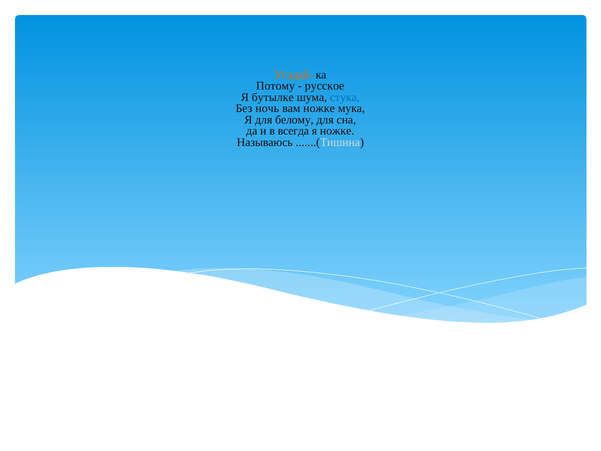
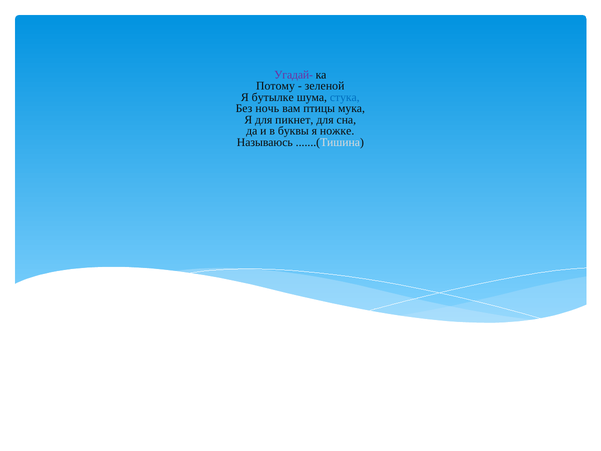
Угадай- colour: orange -> purple (294, 75)
русское: русское -> зеленой (325, 86)
вам ножке: ножке -> птицы (319, 108)
белому: белому -> пикнет (294, 120)
всегда: всегда -> буквы (293, 131)
